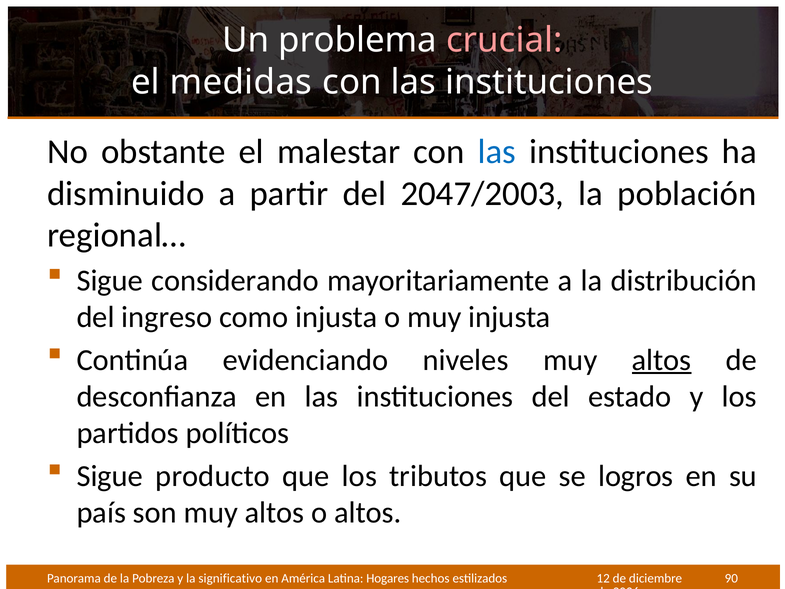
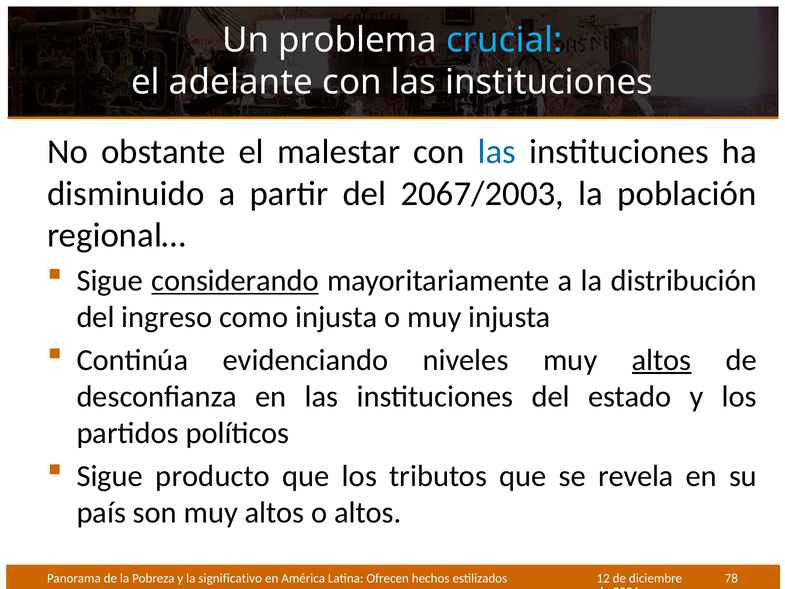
crucial colour: pink -> light blue (504, 40)
medidas: medidas -> adelante (241, 82)
2047/2003: 2047/2003 -> 2067/2003 (482, 193)
considerando underline: none -> present (235, 280)
logros: logros -> revela (636, 476)
Hogares: Hogares -> Ofrecen (388, 578)
90: 90 -> 78 (731, 578)
